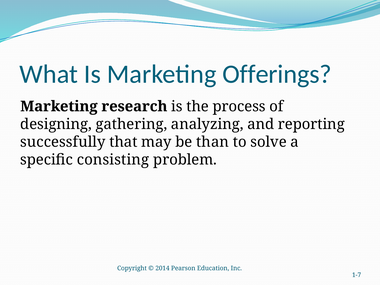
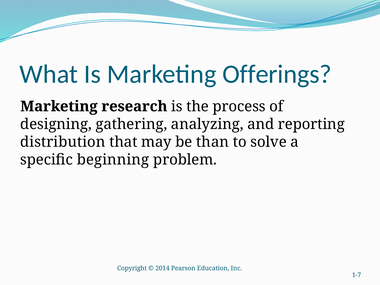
successfully: successfully -> distribution (63, 142)
consisting: consisting -> beginning (113, 160)
